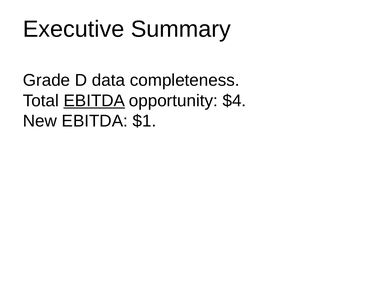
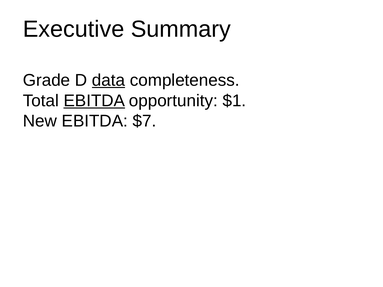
data underline: none -> present (109, 80)
$4: $4 -> $1 (234, 101)
$1: $1 -> $7 (144, 121)
